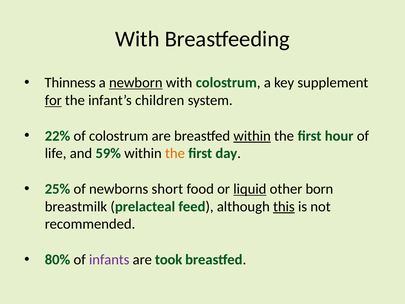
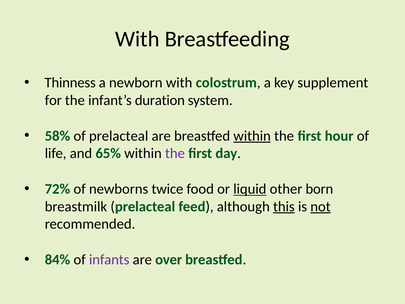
newborn underline: present -> none (136, 83)
for underline: present -> none (53, 100)
children: children -> duration (160, 100)
22%: 22% -> 58% (57, 136)
of colostrum: colostrum -> prelacteal (119, 136)
59%: 59% -> 65% (108, 153)
the colour: orange -> purple (175, 153)
25%: 25% -> 72% (57, 189)
short: short -> twice (167, 189)
not underline: none -> present (321, 206)
80%: 80% -> 84% (57, 259)
took: took -> over (169, 259)
